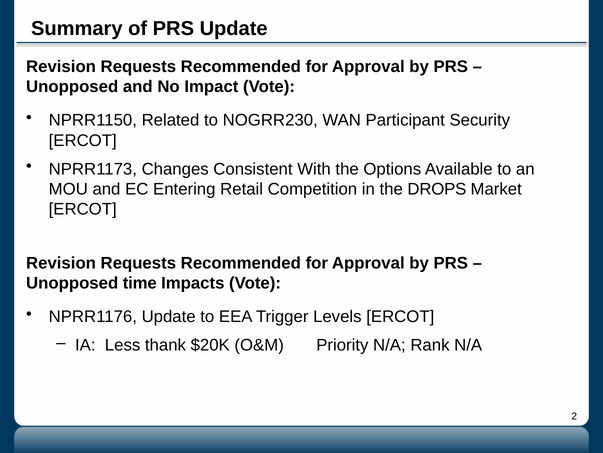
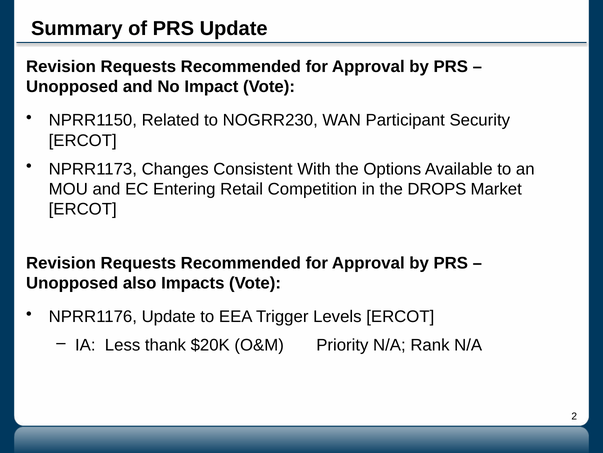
time: time -> also (140, 283)
